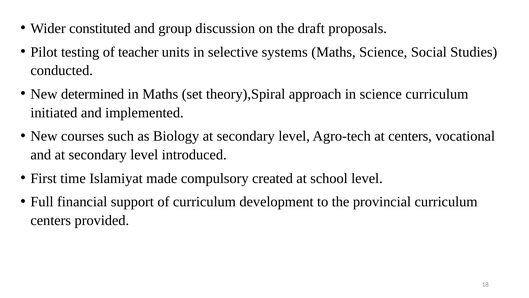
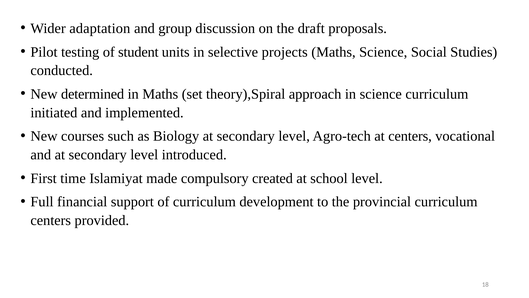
constituted: constituted -> adaptation (100, 28)
teacher: teacher -> student (138, 52)
systems: systems -> projects (285, 52)
